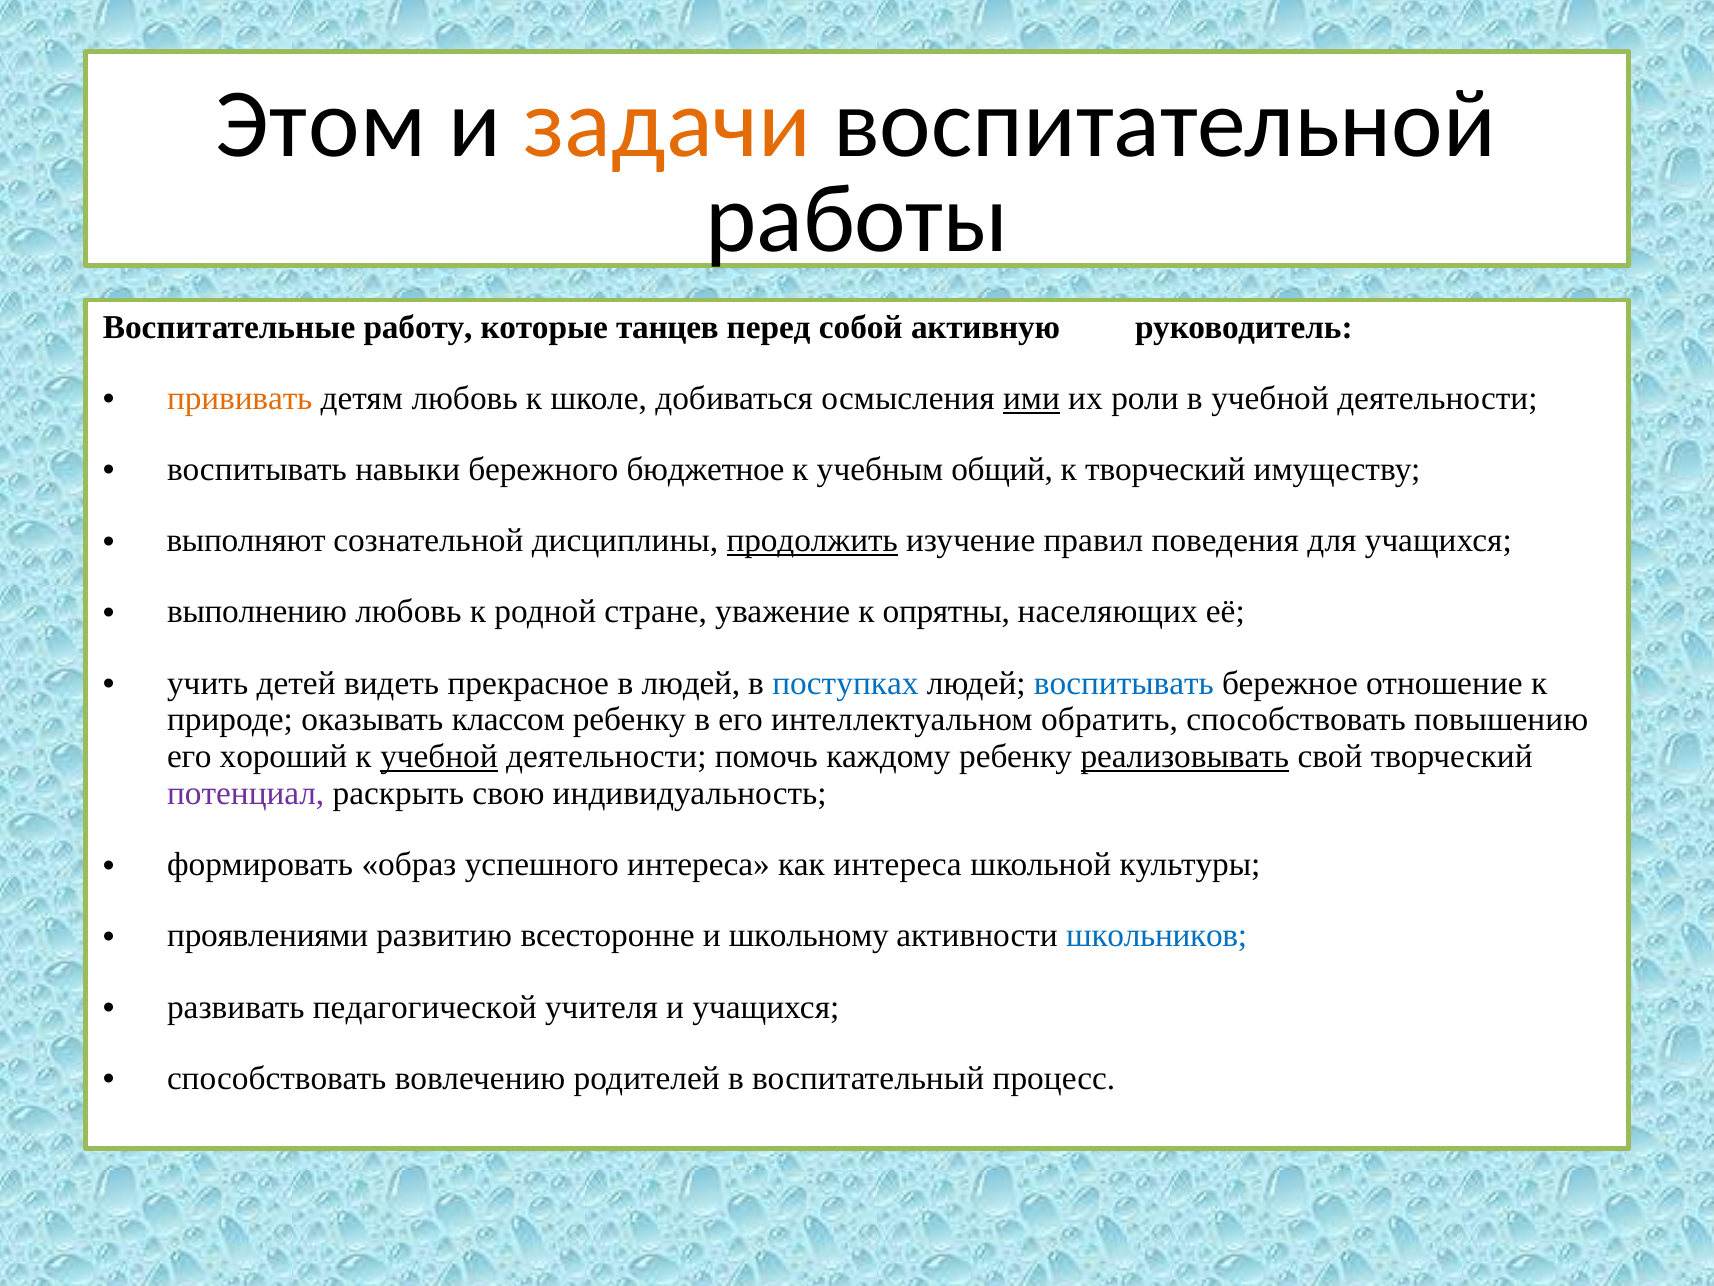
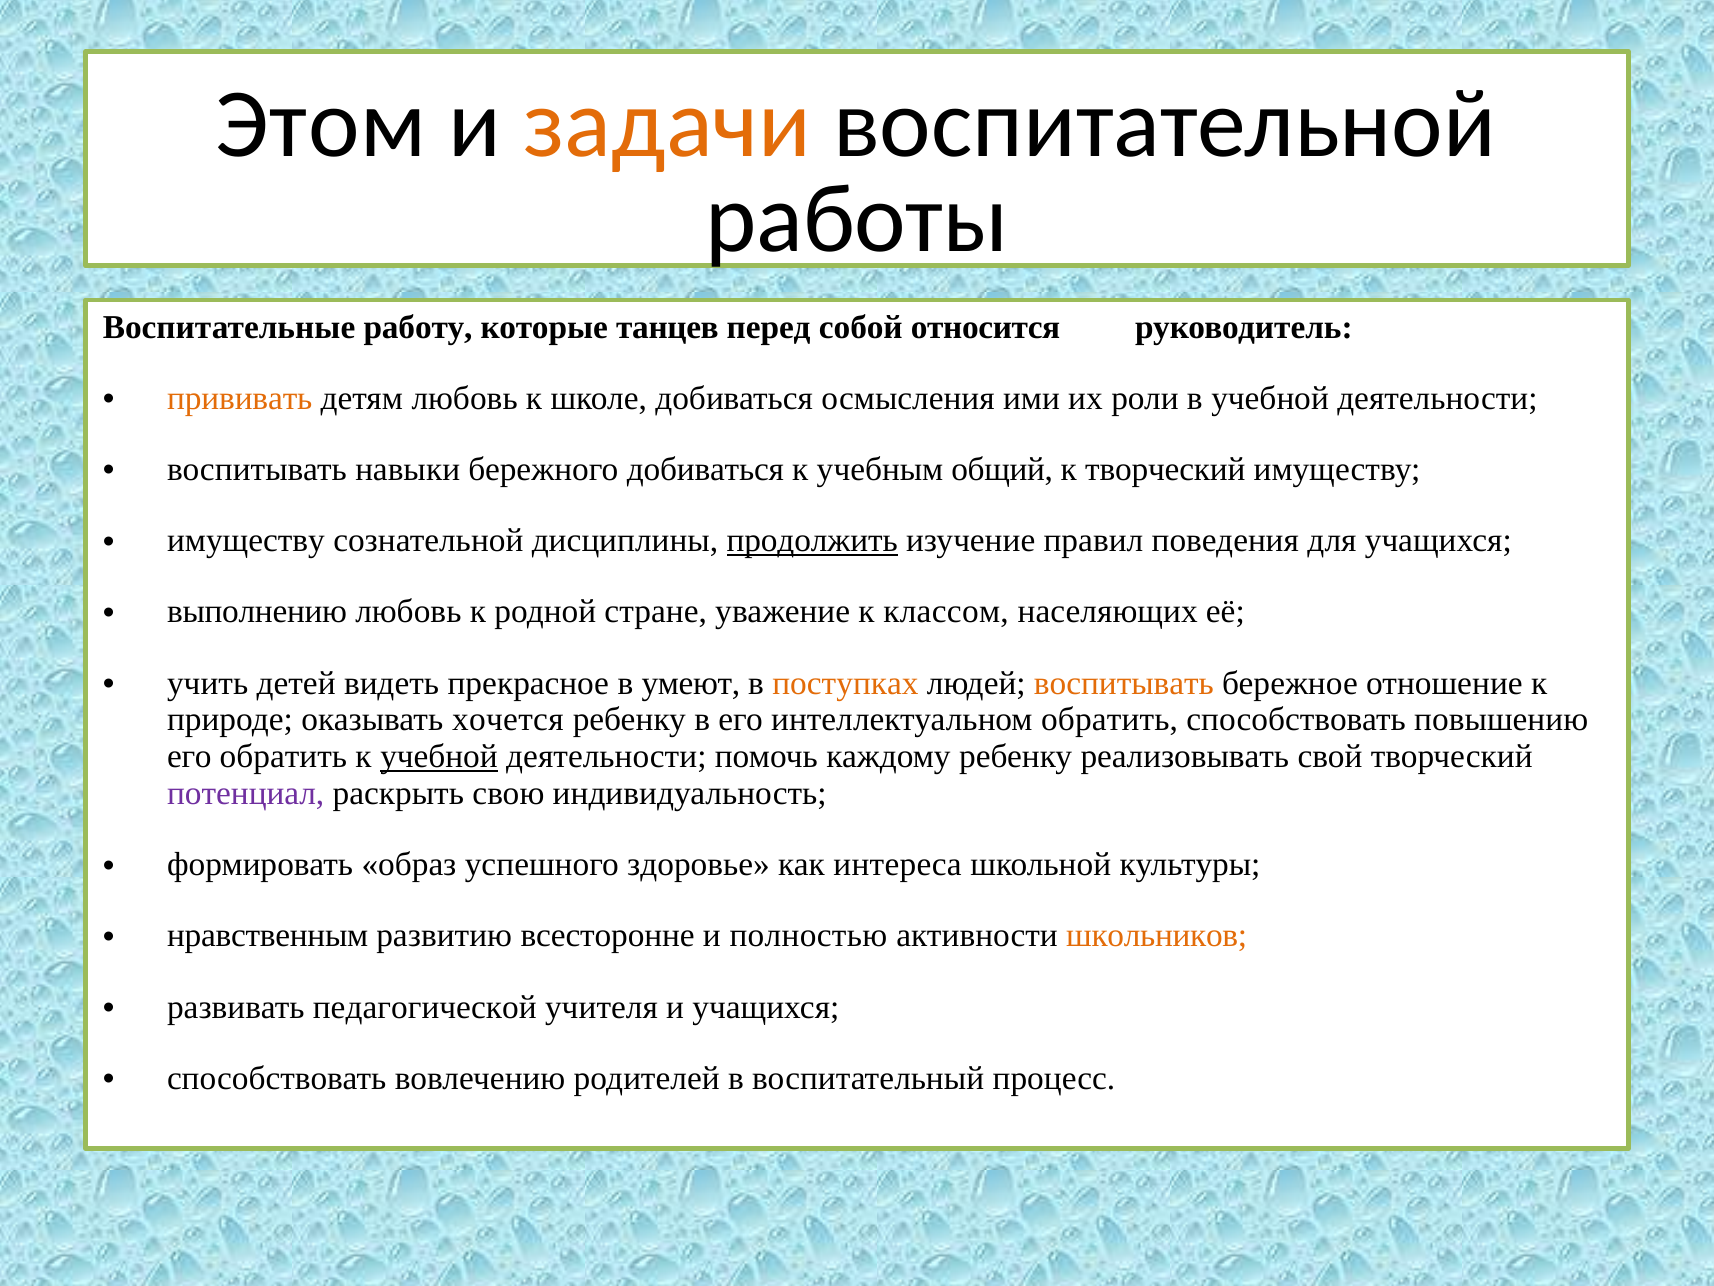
активную: активную -> относится (986, 327)
ими underline: present -> none (1031, 398)
бережного бюджетное: бюджетное -> добиваться (705, 469)
выполняют: выполняют -> имуществу (246, 541)
опрятны: опрятны -> классом (946, 612)
в людей: людей -> умеют (691, 683)
поступках colour: blue -> orange (845, 683)
воспитывать colour: blue -> orange (1124, 683)
классом: классом -> хочется (508, 720)
его хороший: хороший -> обратить (283, 757)
реализовывать underline: present -> none (1185, 757)
успешного интереса: интереса -> здоровье (698, 864)
проявлениями: проявлениями -> нравственным (268, 936)
школьному: школьному -> полностью (808, 936)
школьников colour: blue -> orange (1157, 936)
